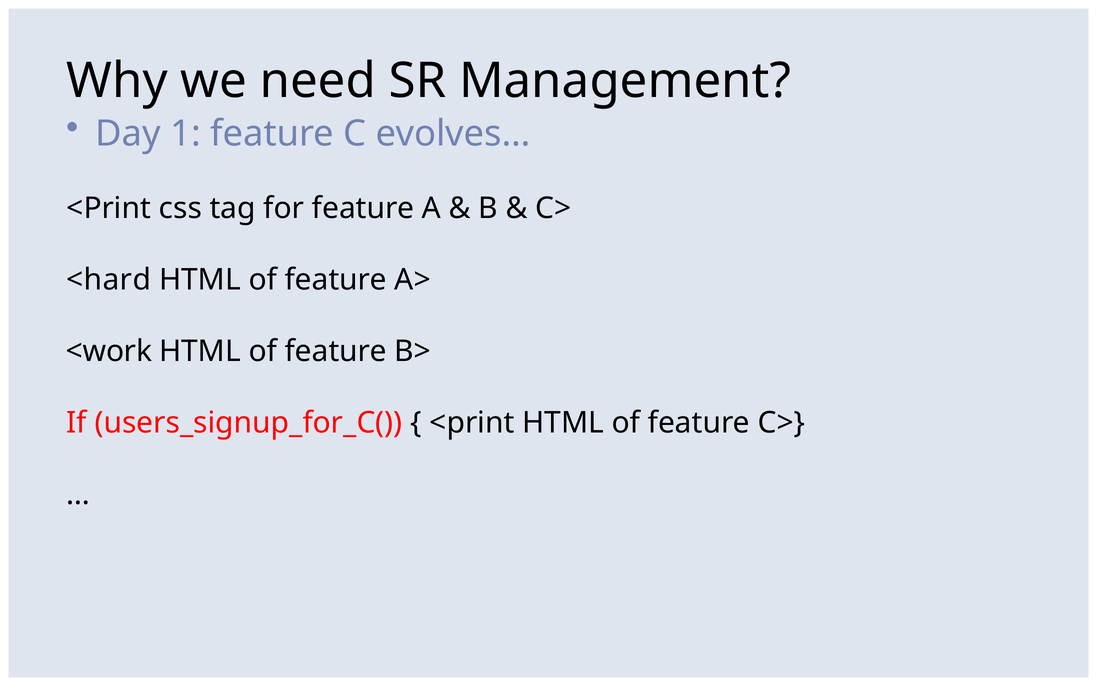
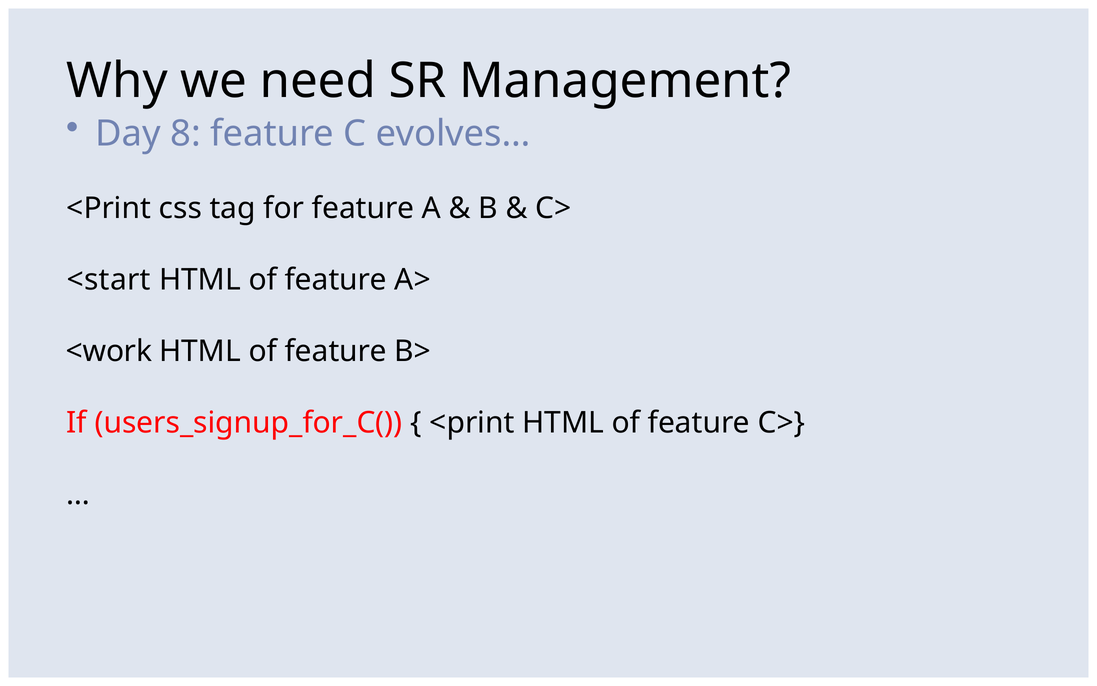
1: 1 -> 8 (186, 134)
<hard: <hard -> <start (109, 280)
